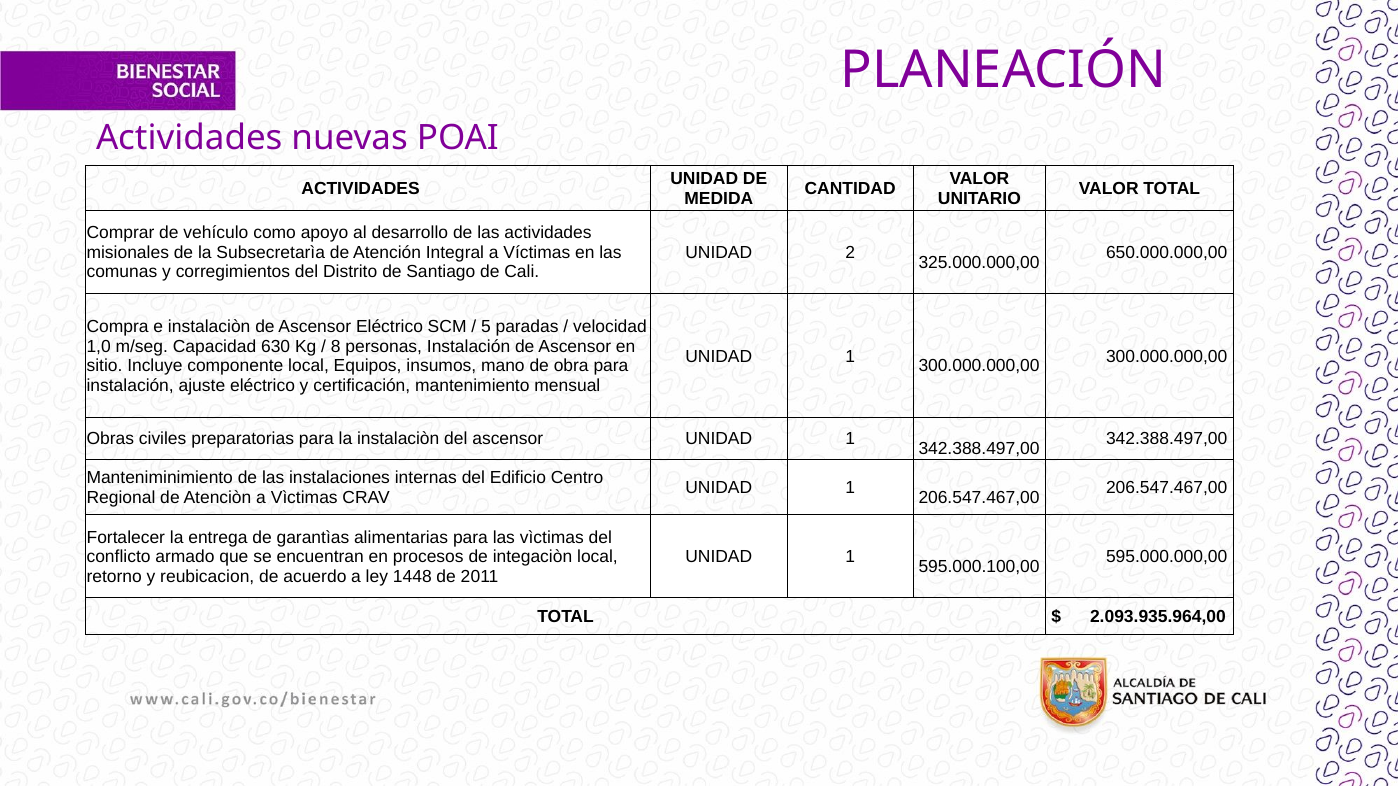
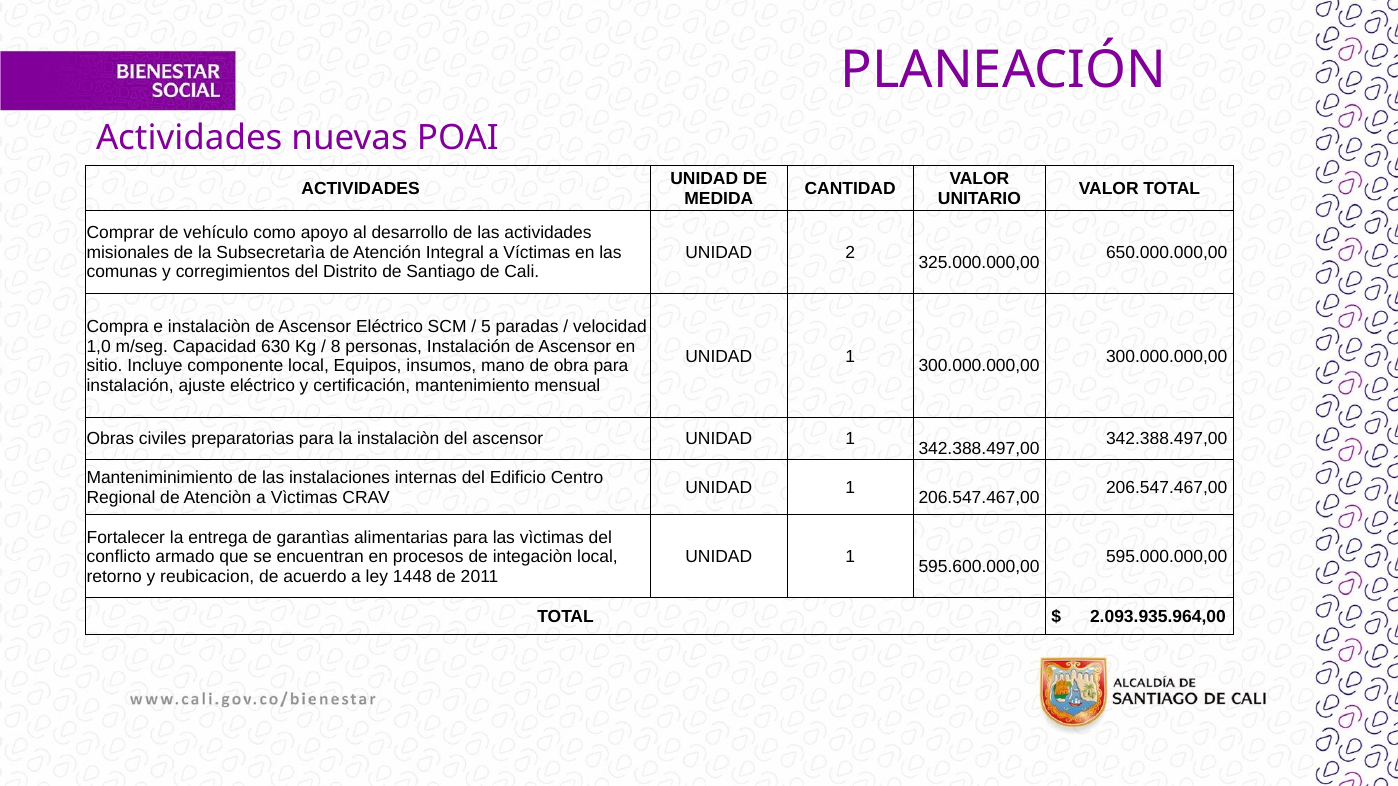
595.000.100,00: 595.000.100,00 -> 595.600.000,00 (979, 567)
